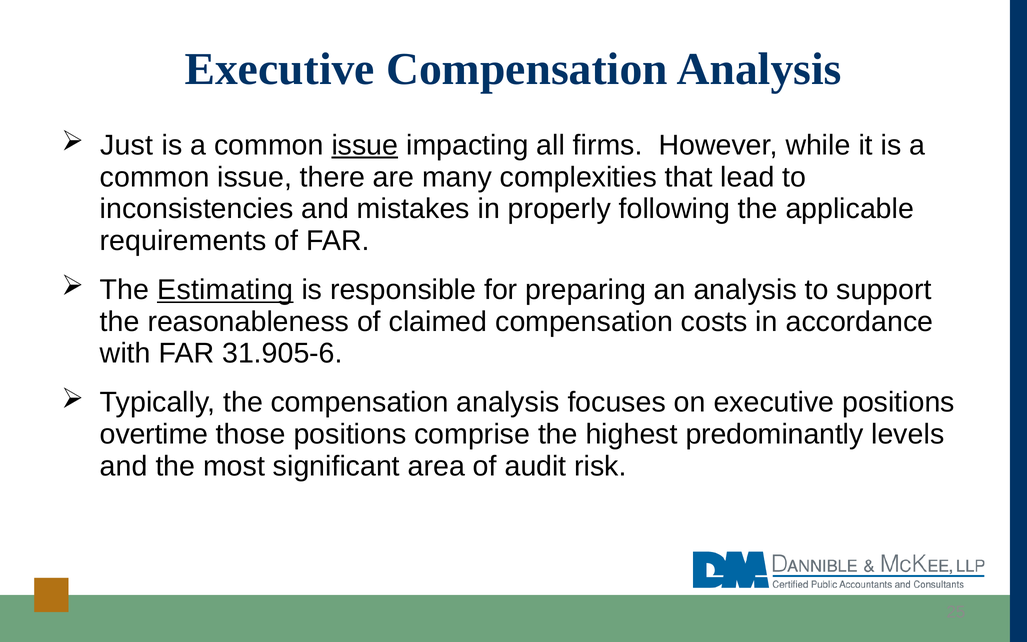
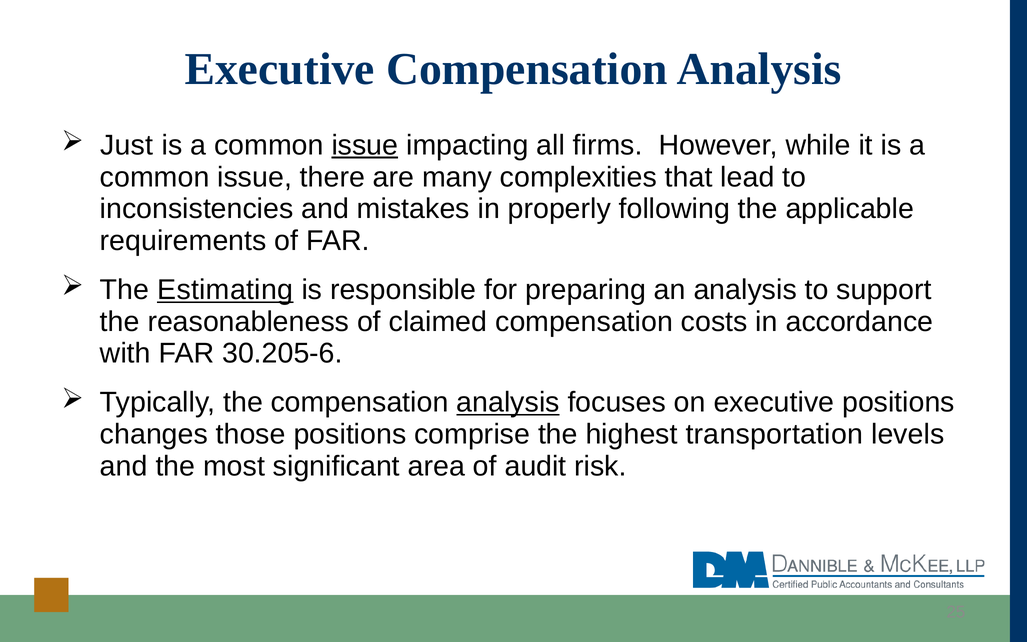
31.905-6: 31.905-6 -> 30.205-6 (282, 353)
analysis underline: none -> present (508, 402)
overtime: overtime -> changes (154, 434)
predominantly: predominantly -> transportation (774, 434)
